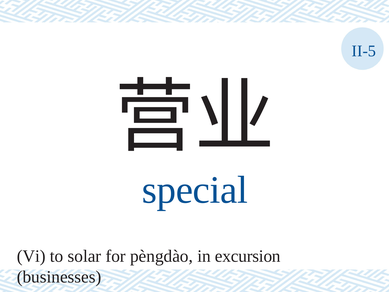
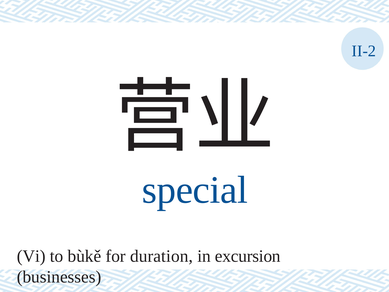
II-5: II-5 -> II-2 (364, 51)
solar: solar -> bùkě (84, 256)
pèngdào: pèngdào -> duration (161, 256)
